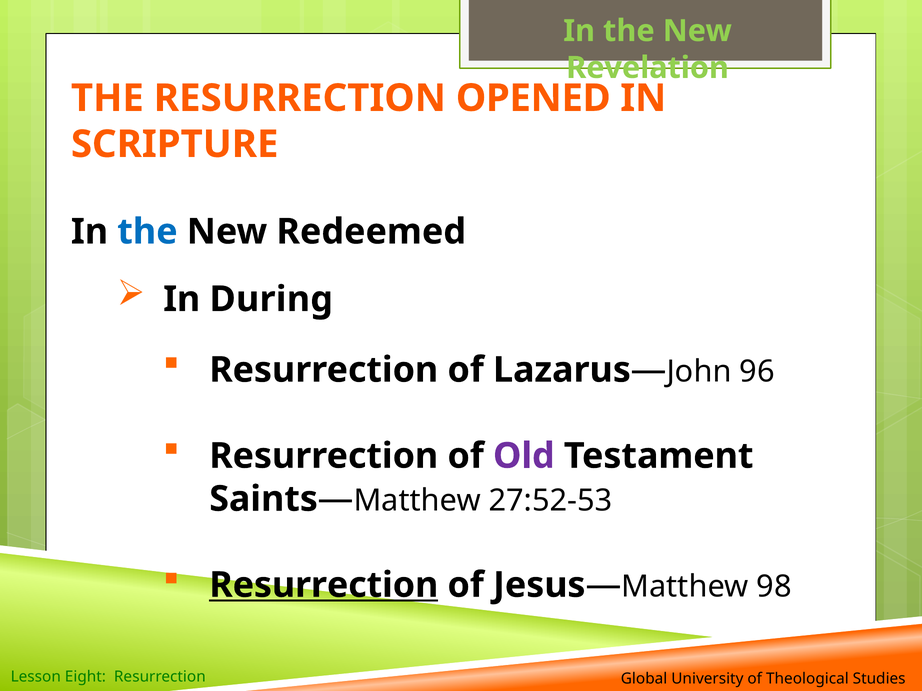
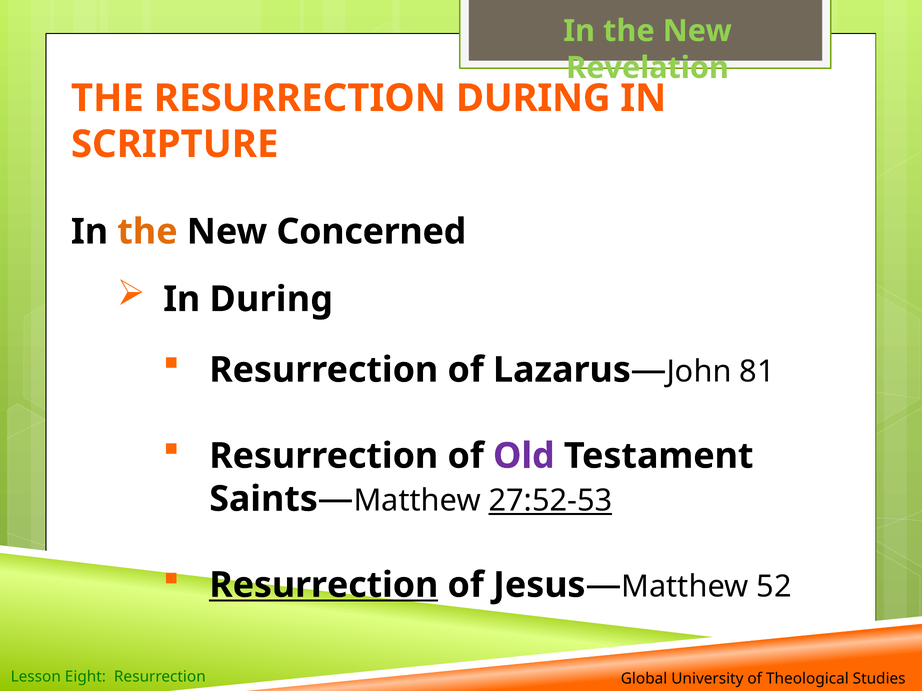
RESURRECTION OPENED: OPENED -> DURING (533, 98)
the colour: blue -> orange (147, 232)
Redeemed: Redeemed -> Concerned (371, 232)
96: 96 -> 81 (757, 372)
27:52-53 underline: none -> present (550, 501)
98: 98 -> 52 (774, 587)
